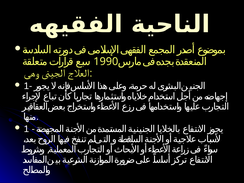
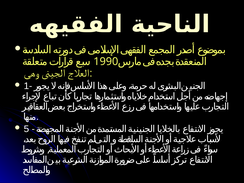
1: 1 -> 5 (26, 129)
